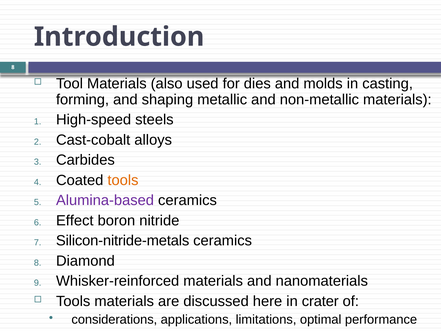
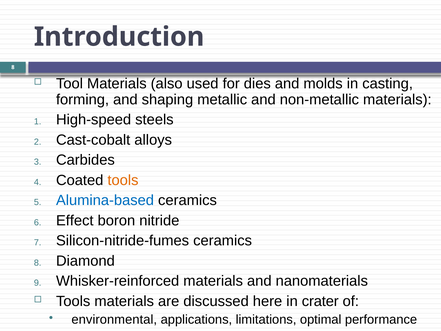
Alumina-based colour: purple -> blue (105, 200)
Silicon-nitride-metals: Silicon-nitride-metals -> Silicon-nitride-fumes (123, 241)
considerations: considerations -> environmental (114, 319)
